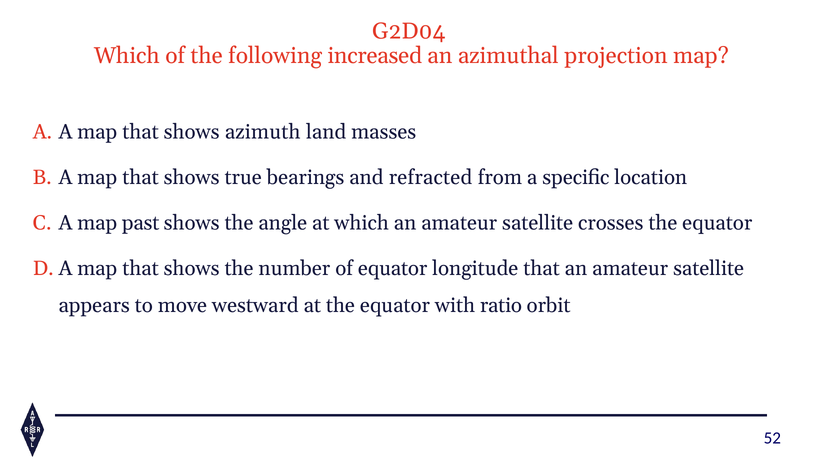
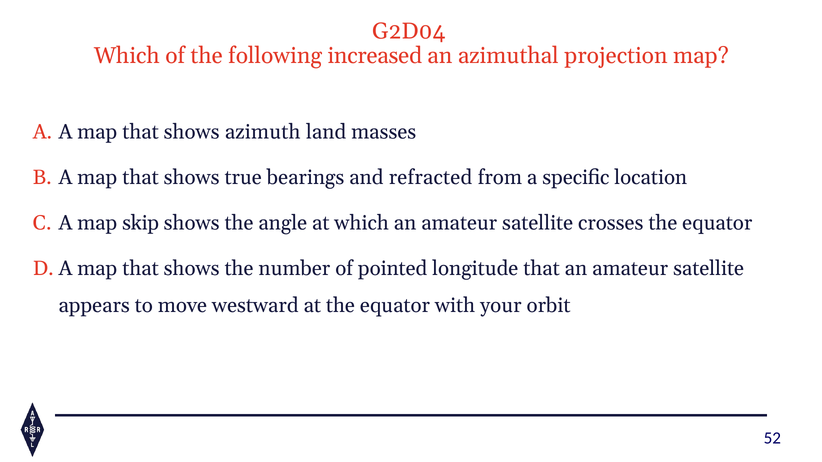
past: past -> skip (141, 223)
of equator: equator -> pointed (393, 269)
ratio: ratio -> your (501, 306)
